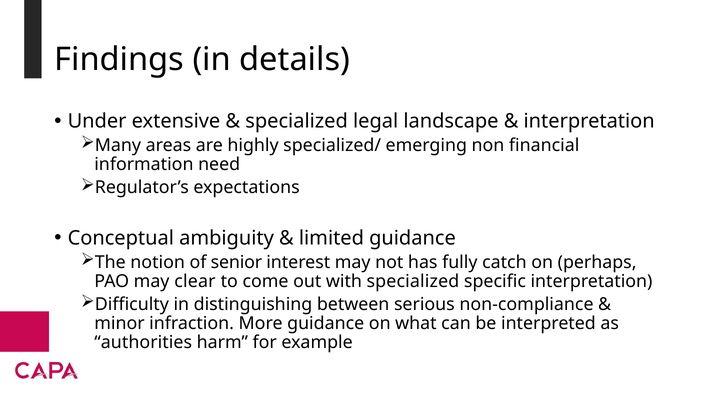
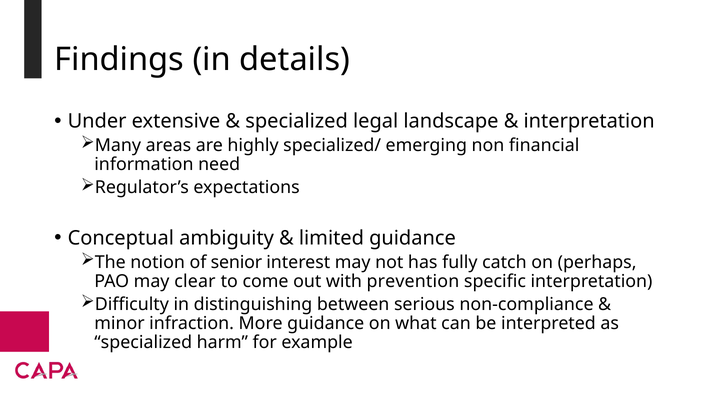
with specialized: specialized -> prevention (413, 282)
authorities: authorities -> specialized (143, 343)
